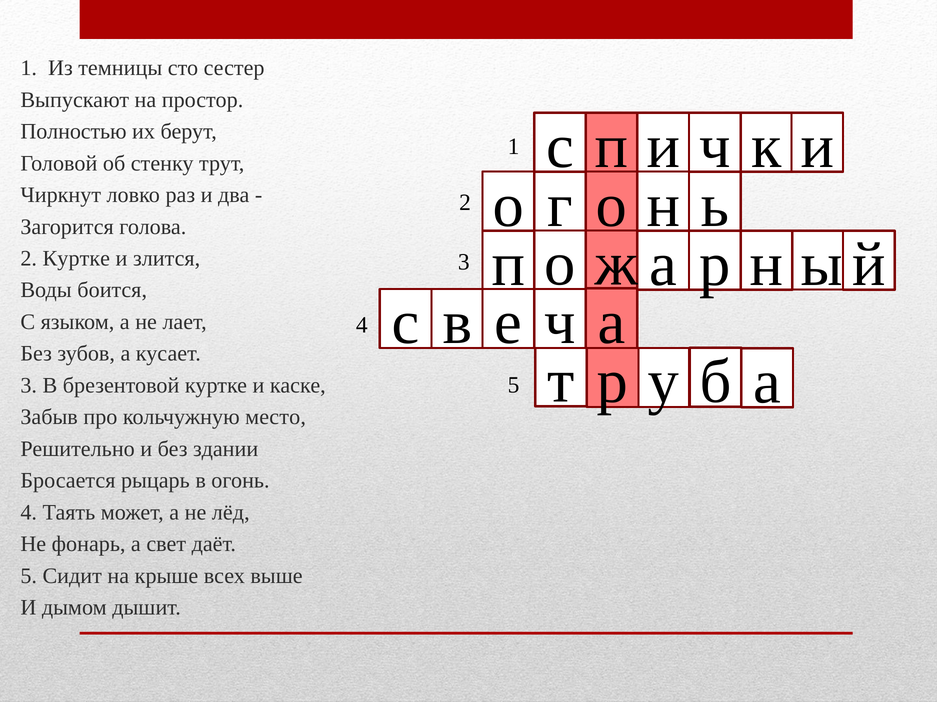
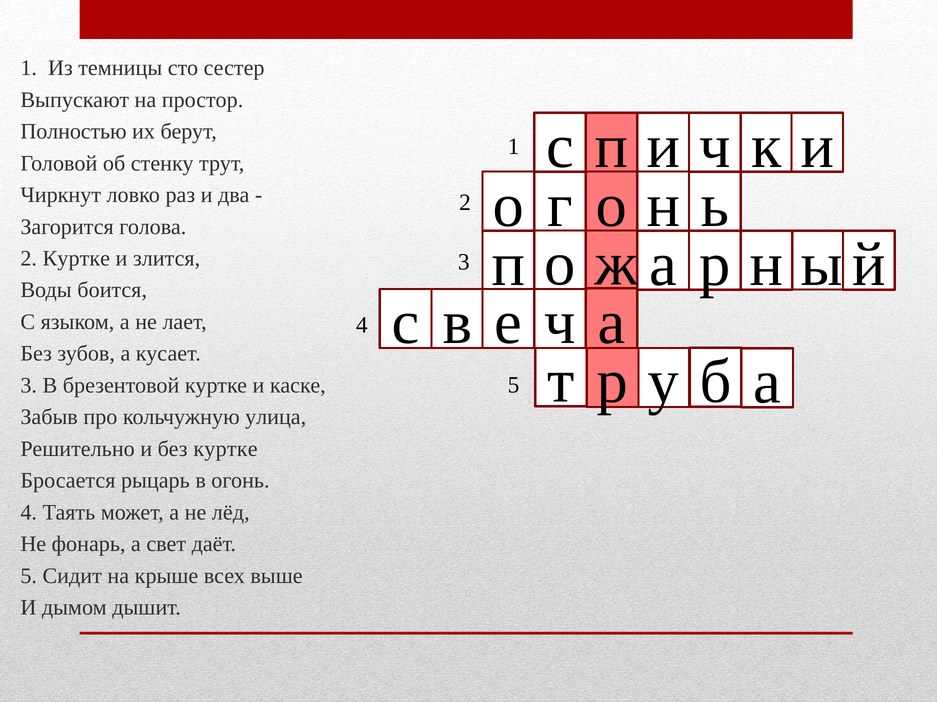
место: место -> улица (276, 418)
без здании: здании -> куртке (226, 449)
